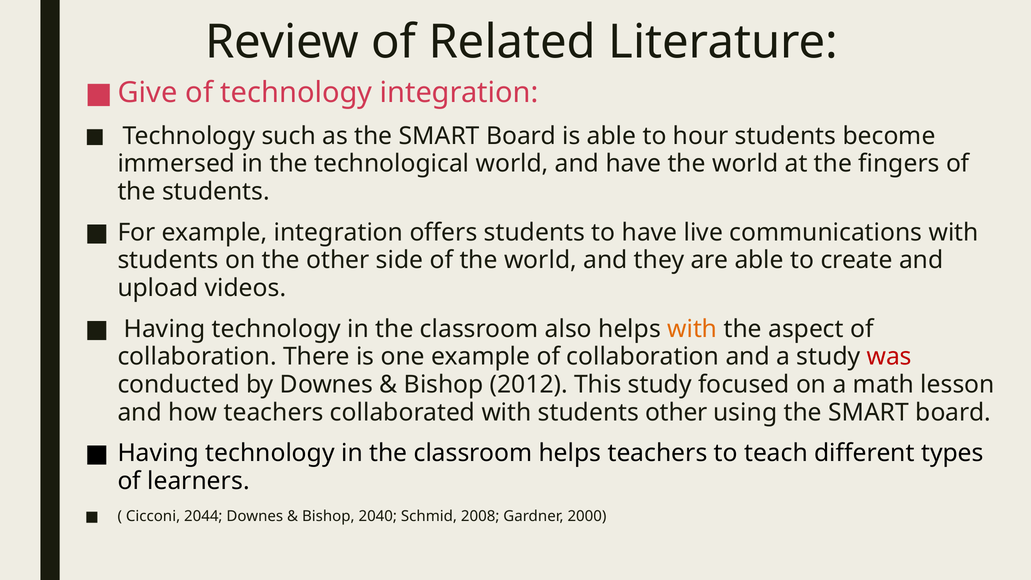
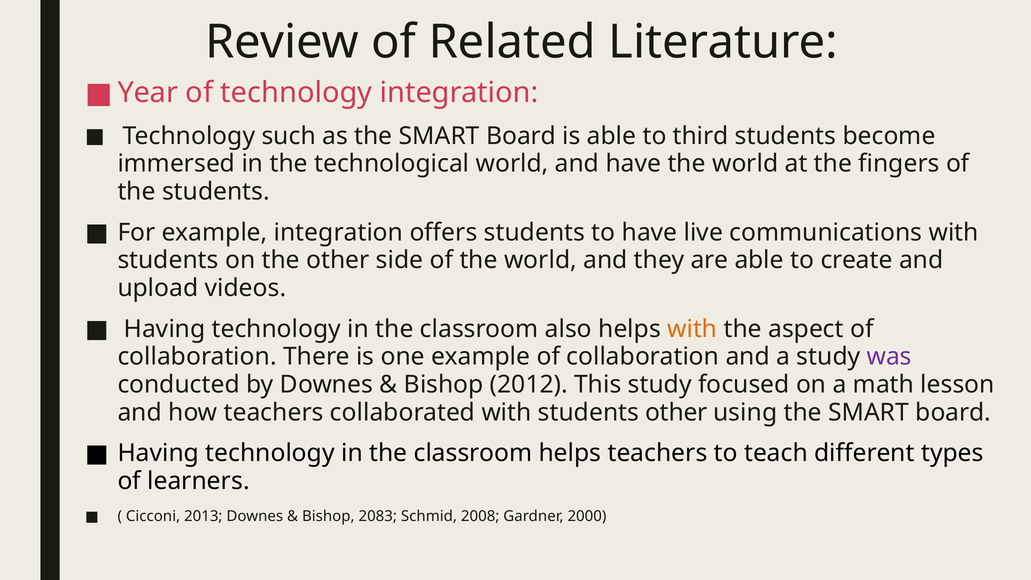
Give: Give -> Year (148, 93)
hour: hour -> third (701, 136)
was colour: red -> purple (889, 357)
2044: 2044 -> 2013 (203, 516)
2040: 2040 -> 2083 (378, 516)
